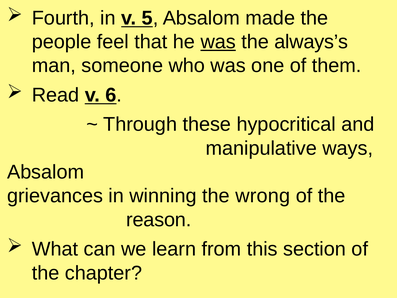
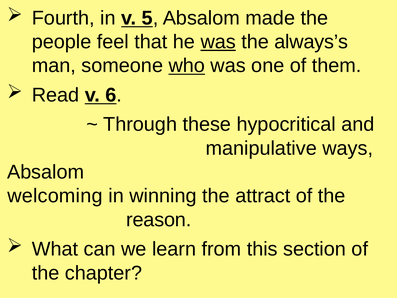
who underline: none -> present (187, 66)
grievances: grievances -> welcoming (55, 196)
wrong: wrong -> attract (263, 196)
